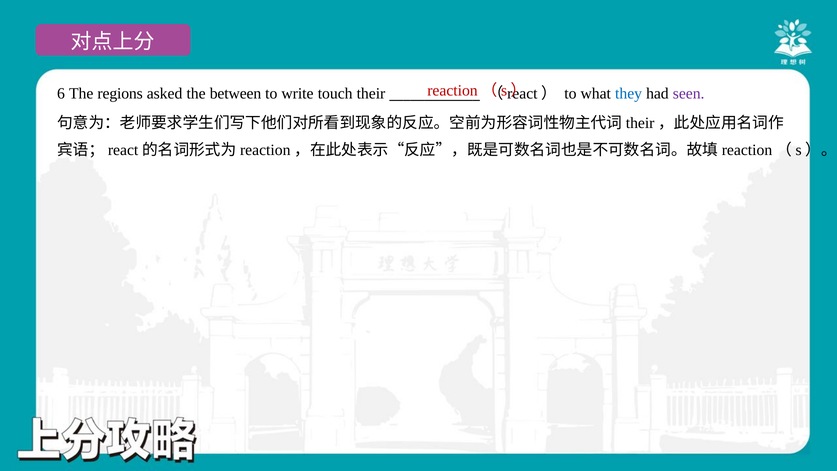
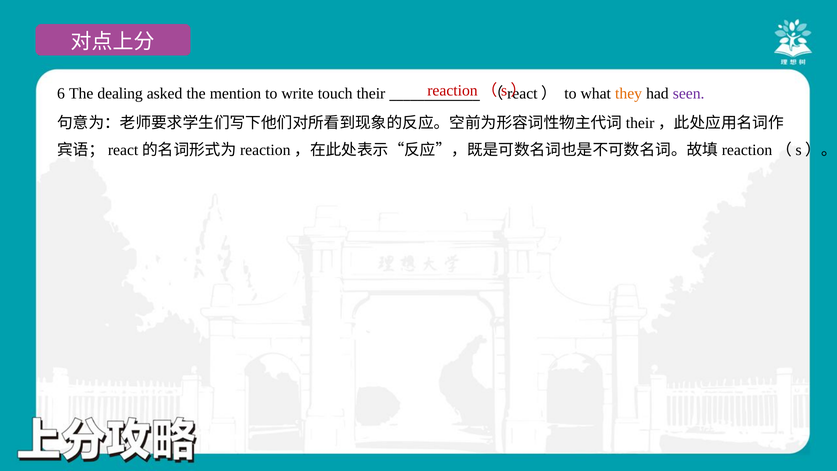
regions: regions -> dealing (120, 94)
between: between -> mention (235, 94)
they colour: blue -> orange (629, 94)
